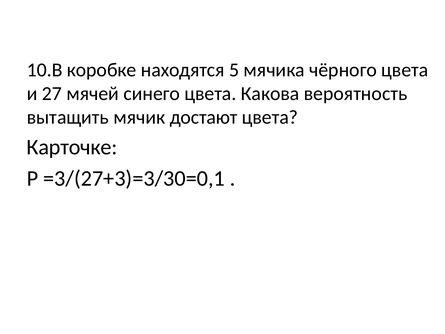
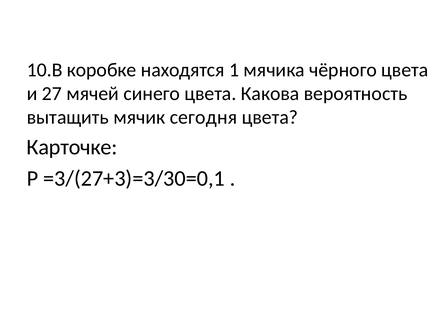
5: 5 -> 1 (234, 70)
достают: достают -> сегодня (203, 117)
